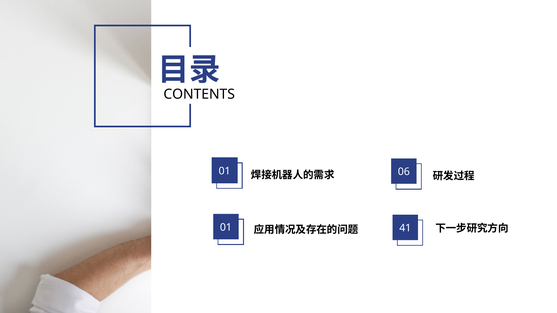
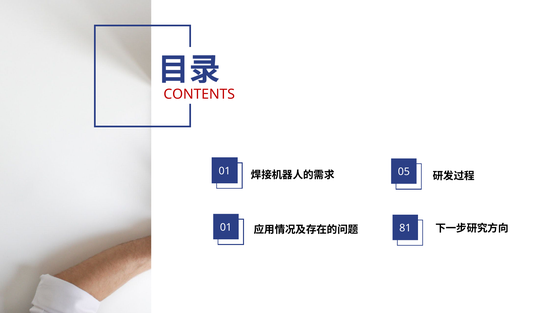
CONTENTS colour: black -> red (199, 94)
06: 06 -> 05 (404, 172)
41: 41 -> 81 (405, 228)
